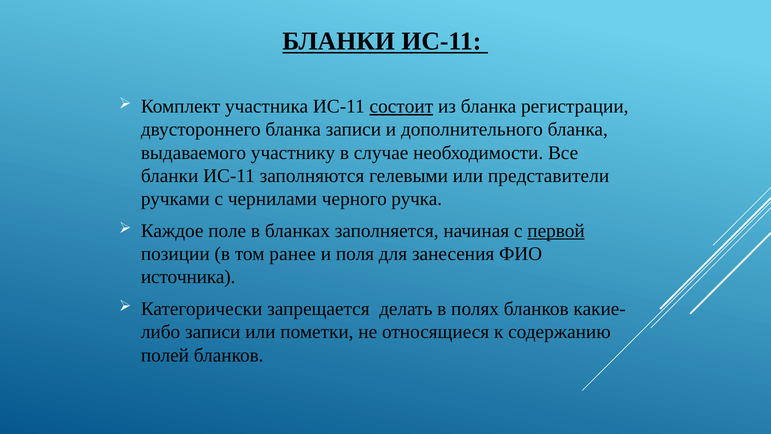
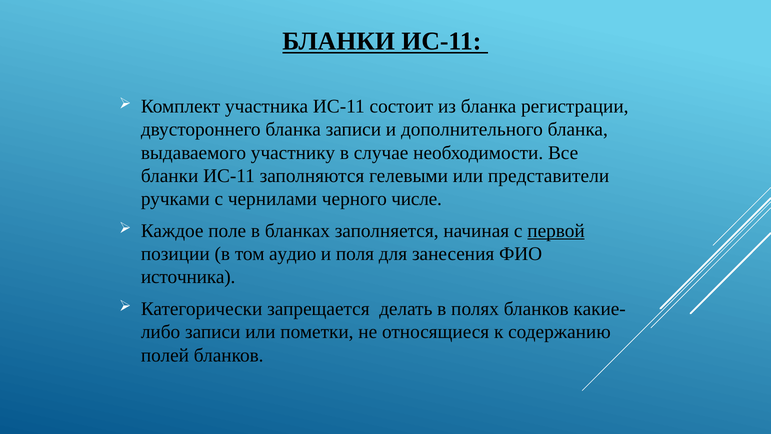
состоит underline: present -> none (401, 106)
ручка: ручка -> числе (417, 199)
ранее: ранее -> аудио (293, 254)
